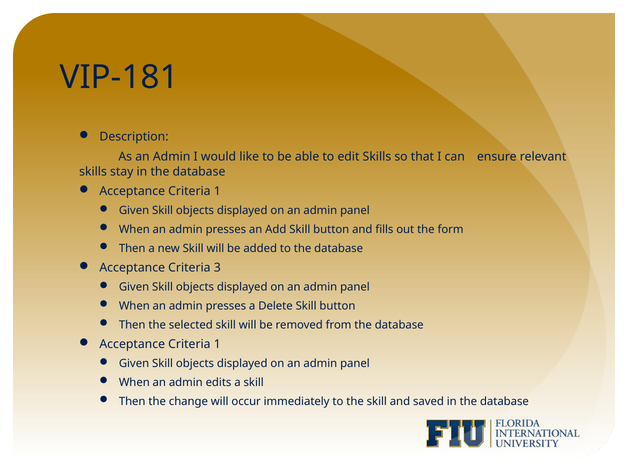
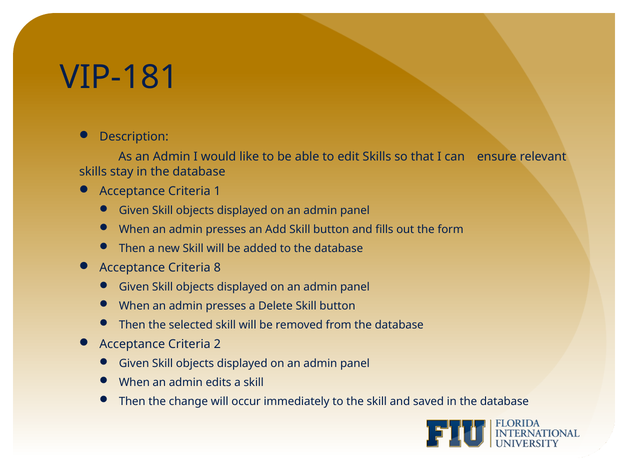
3: 3 -> 8 (217, 268)
1: 1 -> 2 (217, 344)
